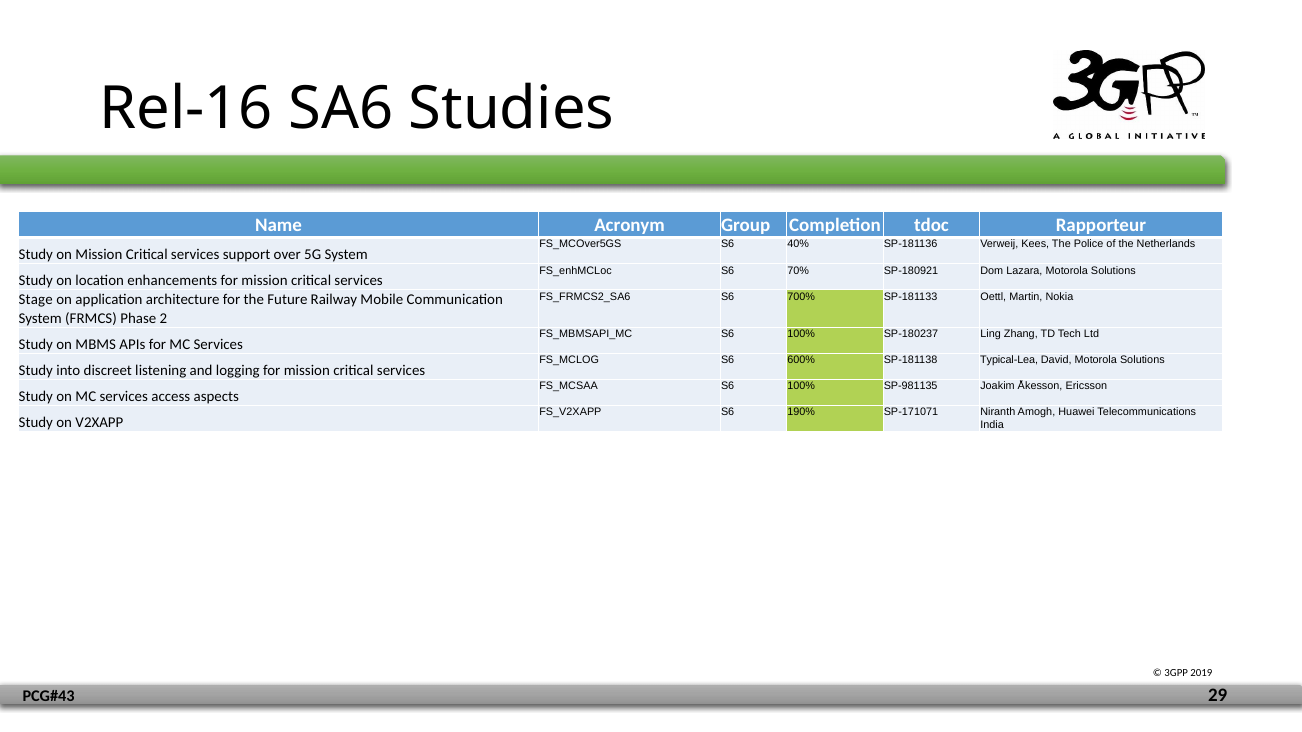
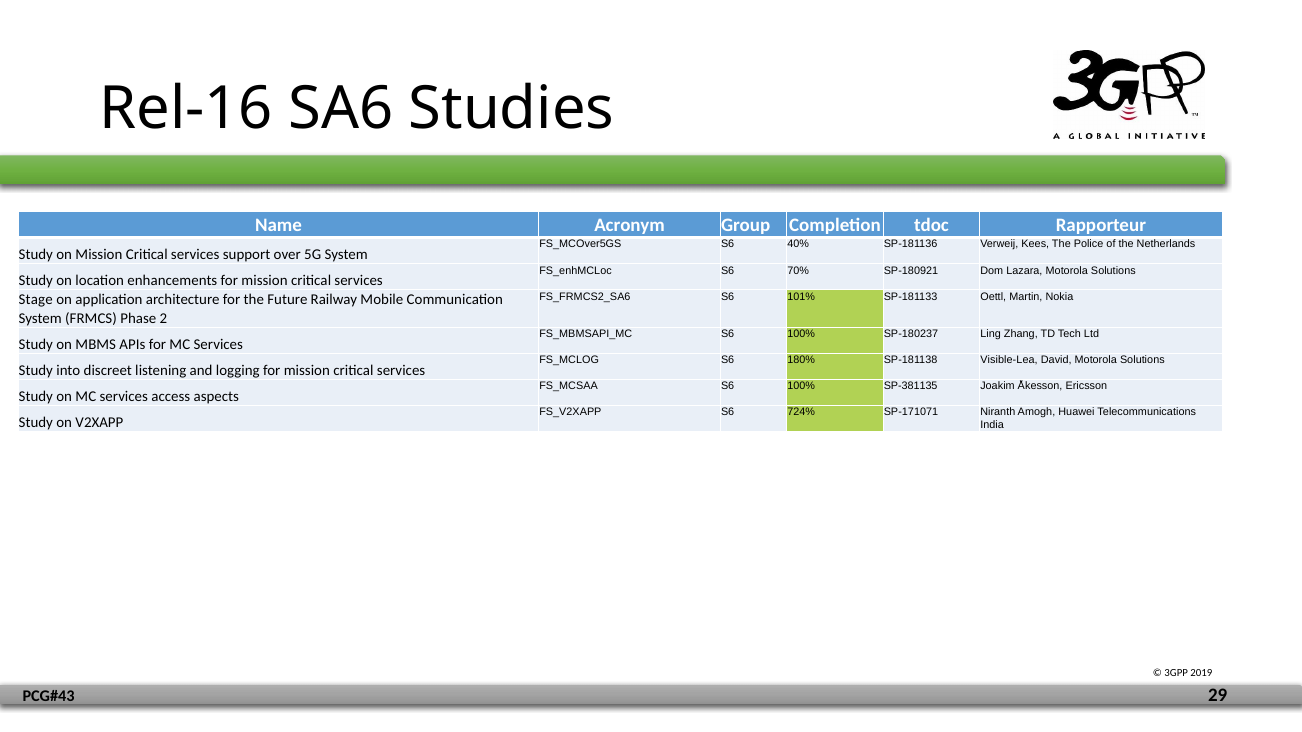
700%: 700% -> 101% (801, 297)
600%: 600% -> 180% (801, 360)
Typical-Lea: Typical-Lea -> Visible-Lea (1009, 360)
SP-981135: SP-981135 -> SP-381135 (911, 386)
190%: 190% -> 724% (801, 412)
